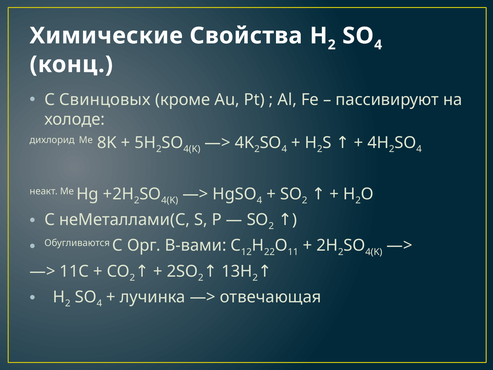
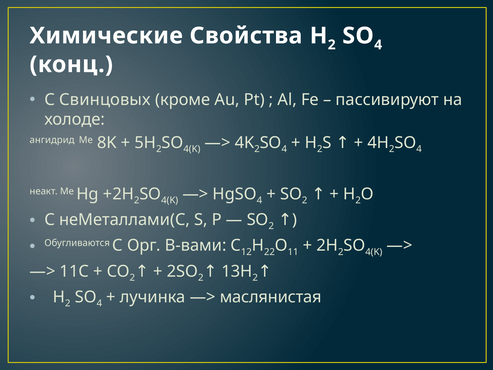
дихлорид: дихлорид -> ангидрид (52, 140)
отвечающая: отвечающая -> маслянистая (271, 297)
